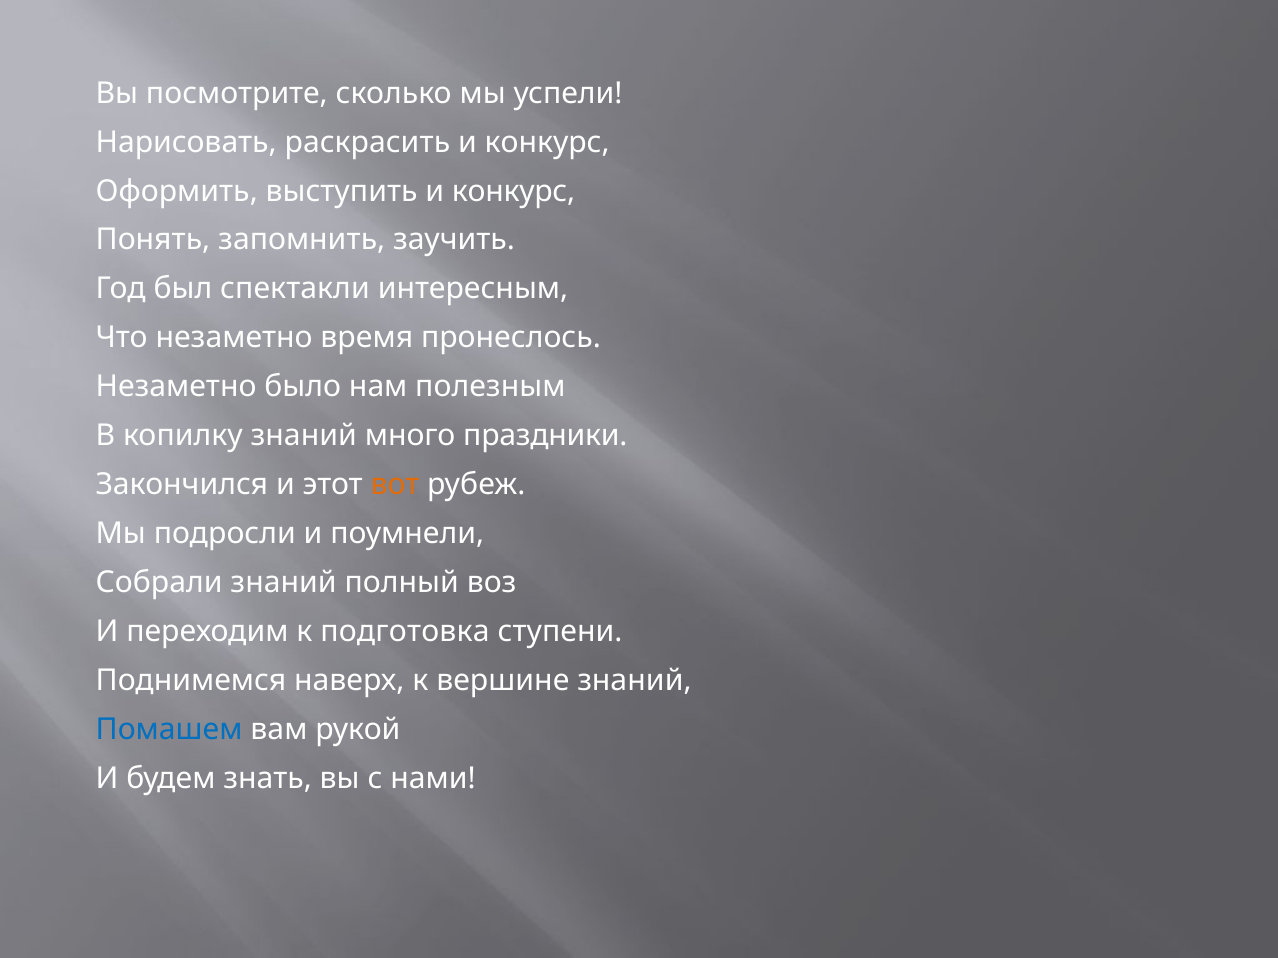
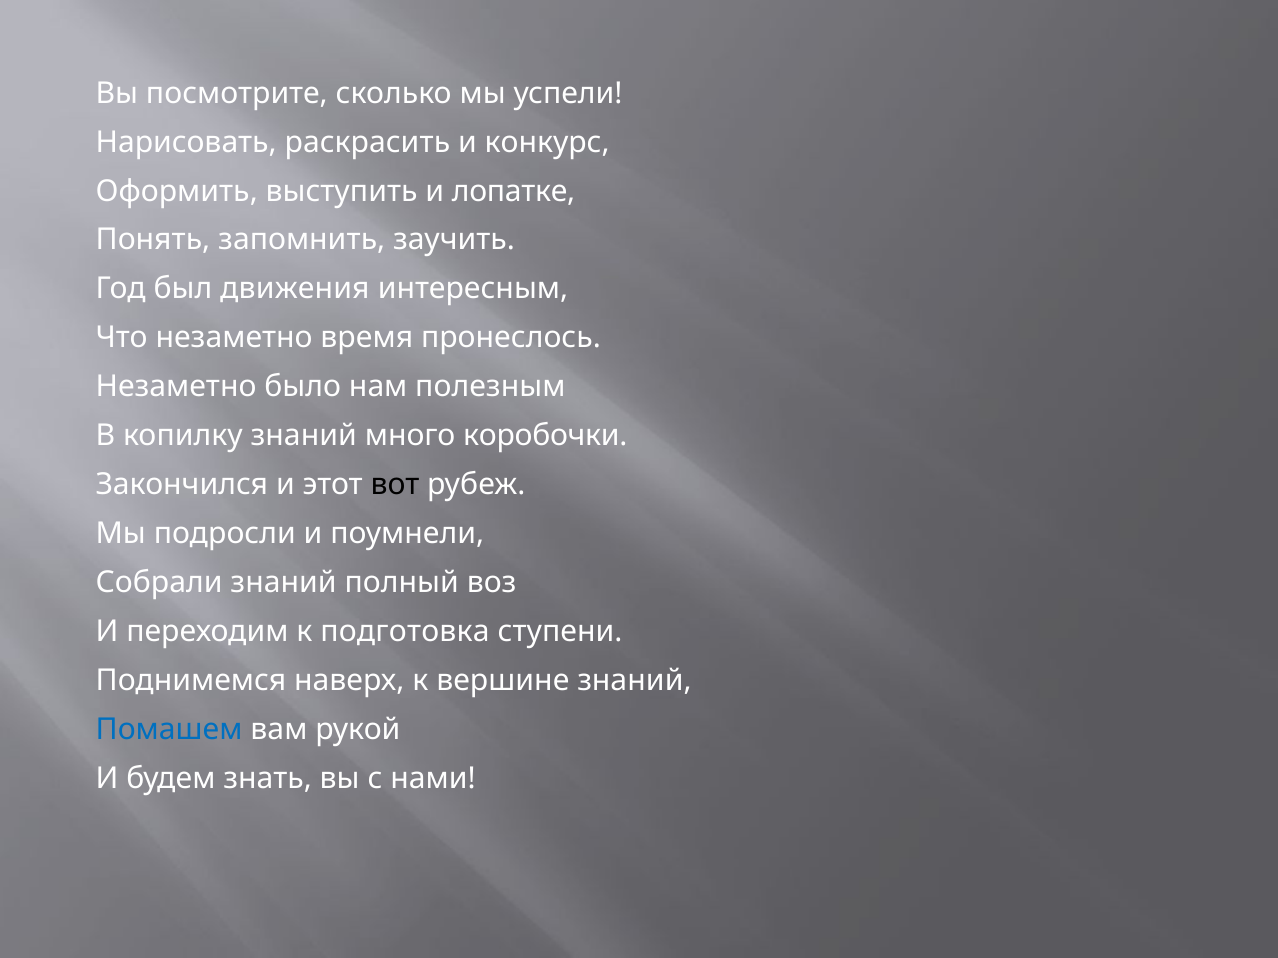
выступить и конкурс: конкурс -> лопатке (514, 191)
спектакли: спектакли -> движения (295, 289)
праздники: праздники -> коробочки (545, 436)
вот colour: orange -> black (395, 485)
